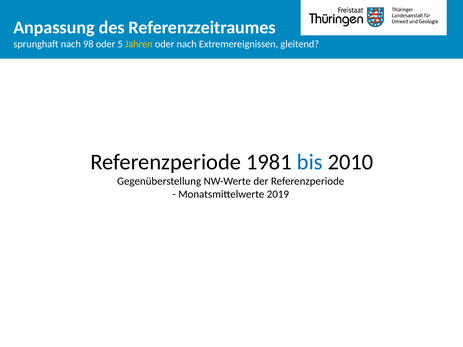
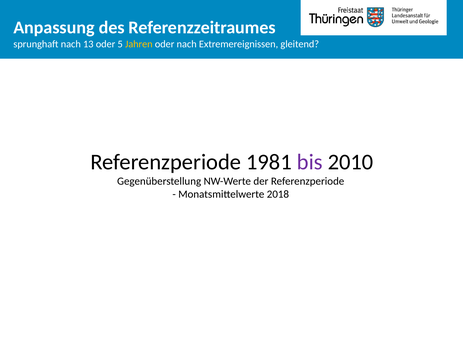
98: 98 -> 13 (88, 44)
bis colour: blue -> purple (310, 162)
2019: 2019 -> 2018 (278, 194)
